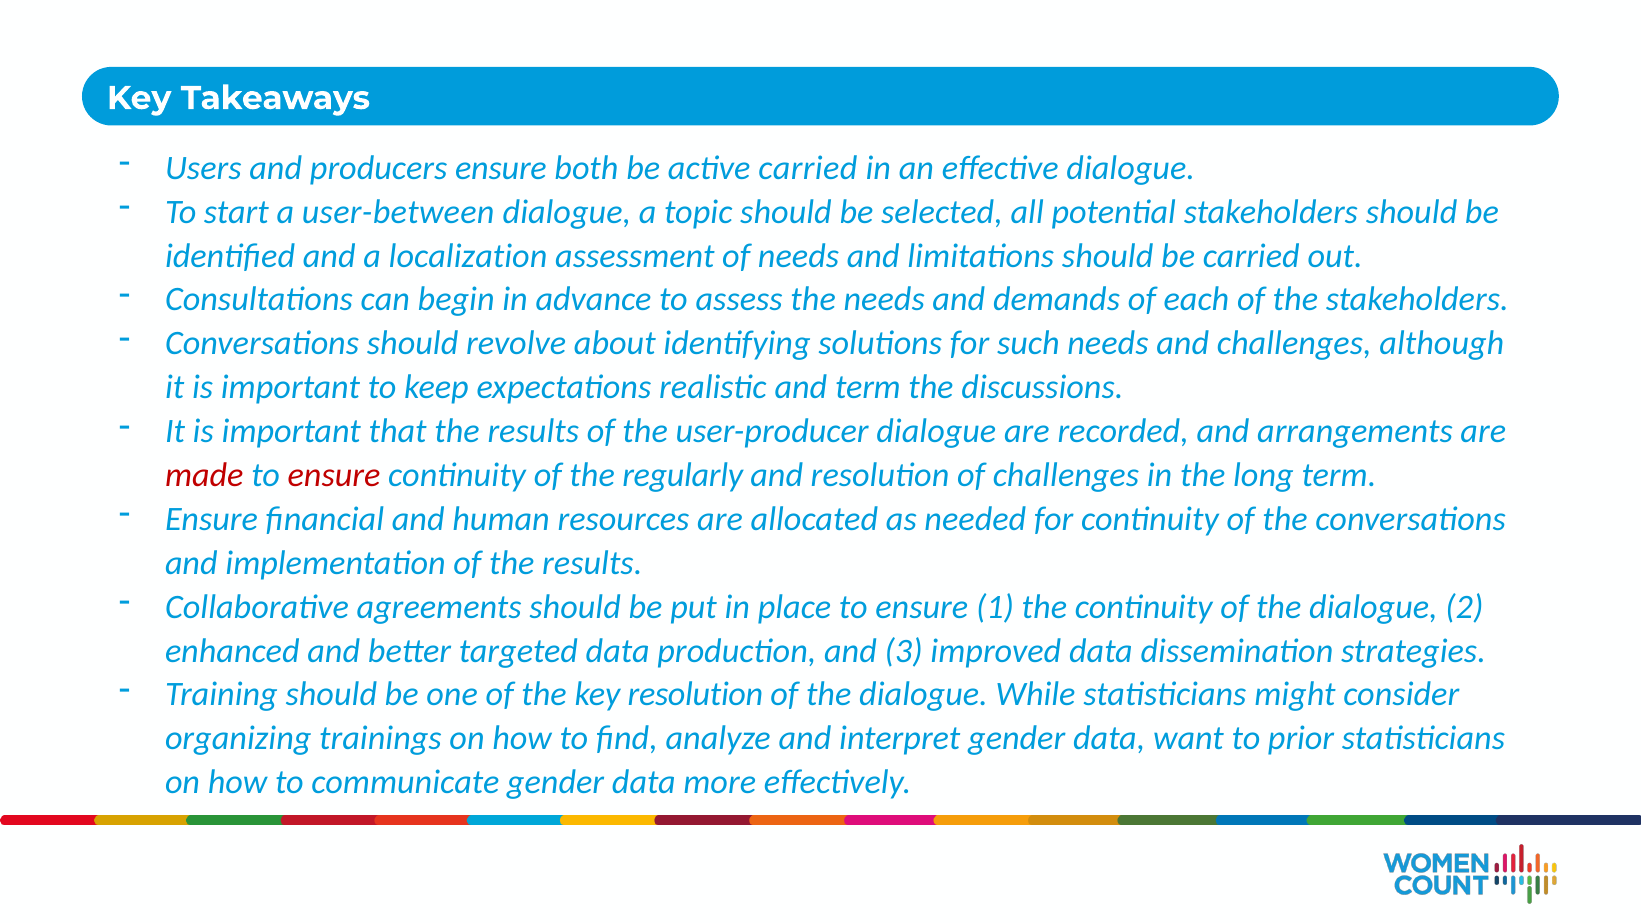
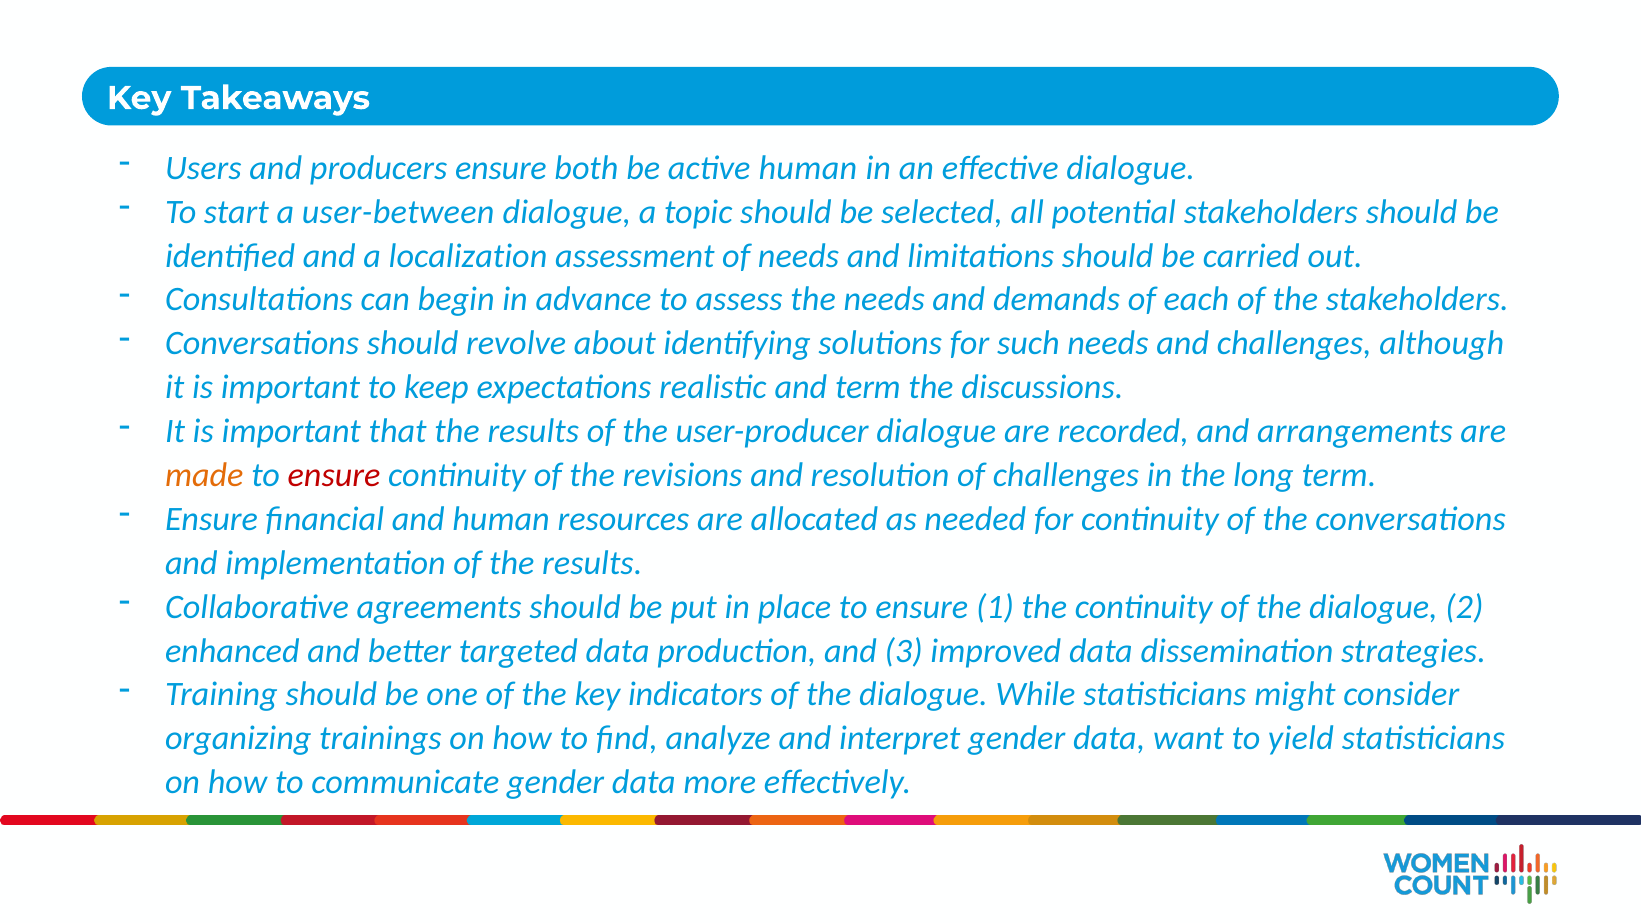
active carried: carried -> human (808, 168)
made colour: red -> orange (204, 475)
regularly: regularly -> revisions (683, 475)
key resolution: resolution -> indicators (695, 695)
prior: prior -> yield (1301, 739)
